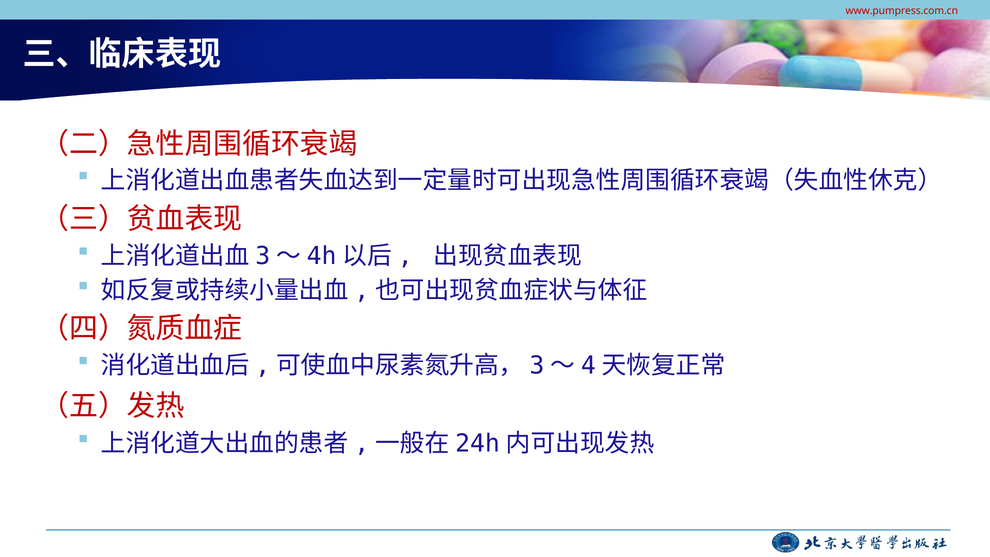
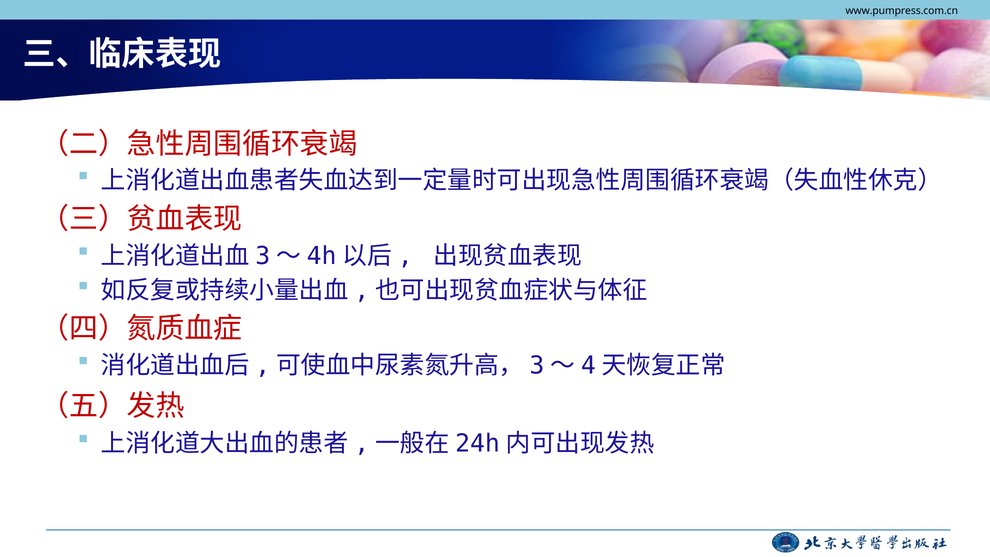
www.pumpress.com.cn colour: red -> black (902, 11)
